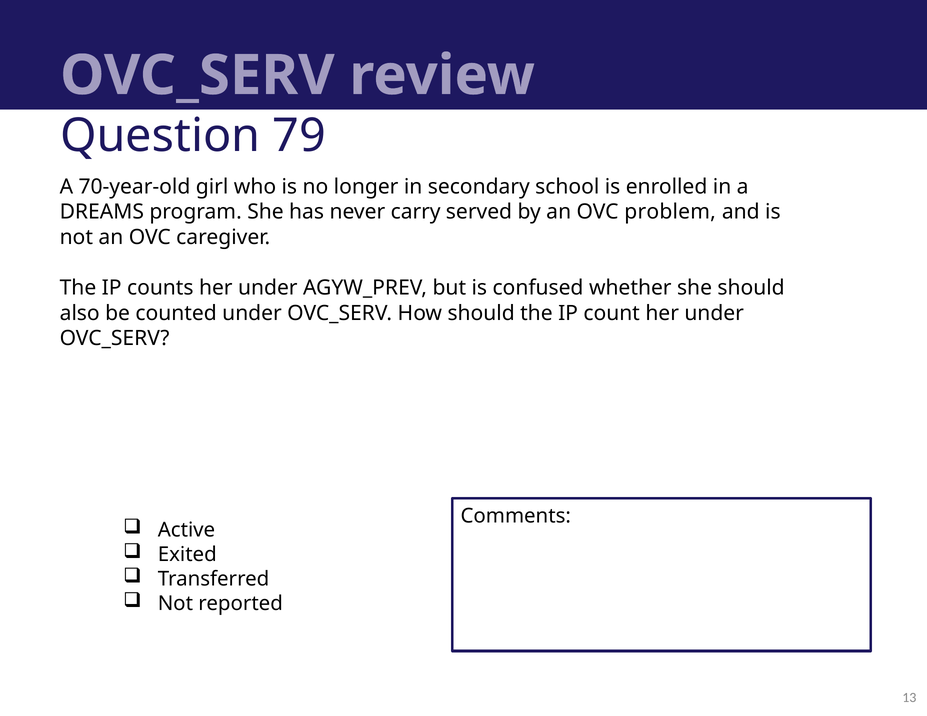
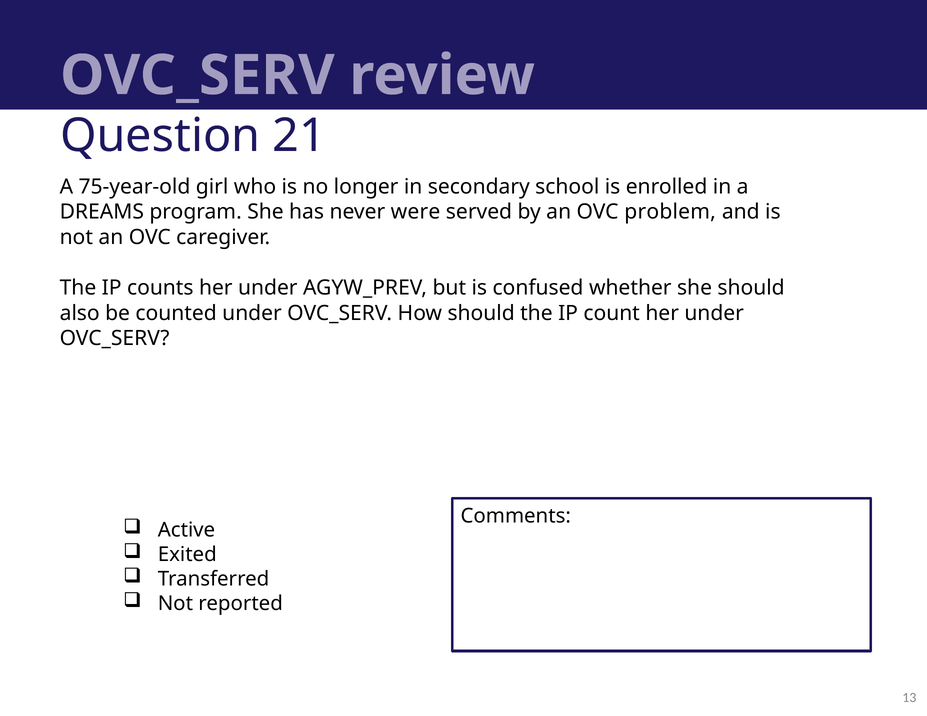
79: 79 -> 21 (299, 136)
70-year-old: 70-year-old -> 75-year-old (134, 187)
carry: carry -> were (415, 212)
